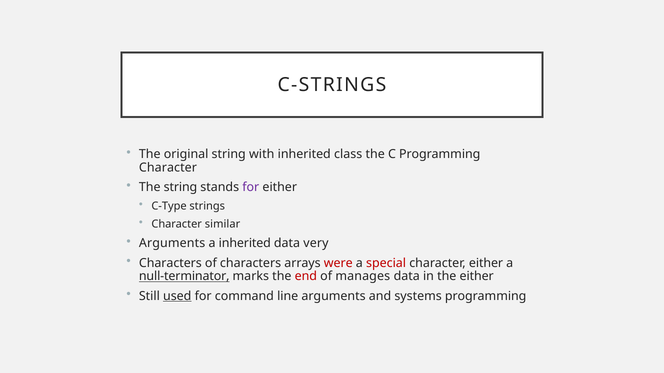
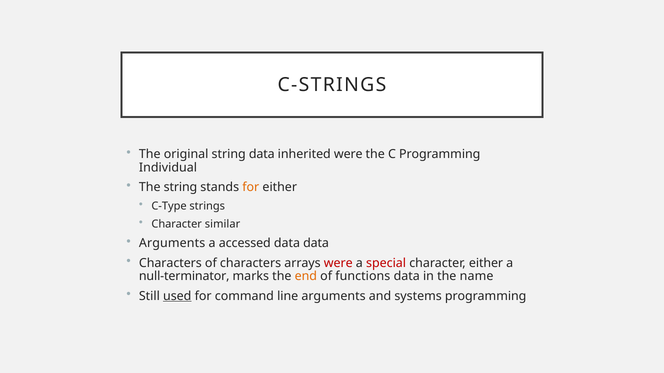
string with: with -> data (262, 155)
inherited class: class -> were (348, 155)
Character: Character -> Individual (168, 168)
for colour: purple -> orange (251, 188)
a inherited: inherited -> accessed (245, 244)
data very: very -> data (316, 244)
null-terminator underline: present -> none (184, 277)
end colour: red -> orange (306, 277)
manages: manages -> functions (363, 277)
the either: either -> name (477, 277)
